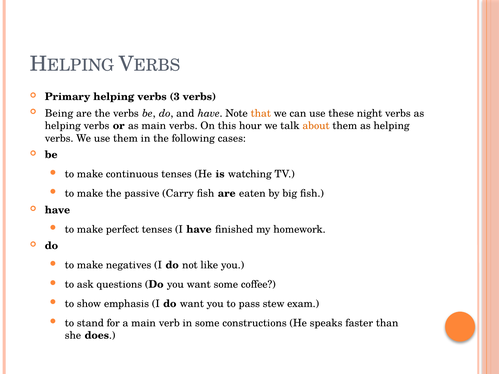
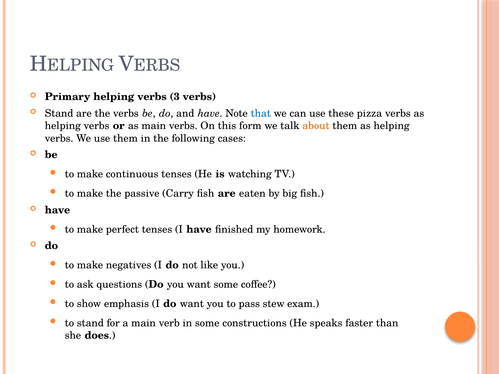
Being: Being -> Stand (59, 113)
that colour: orange -> blue (261, 113)
night: night -> pizza (369, 113)
hour: hour -> form (250, 126)
